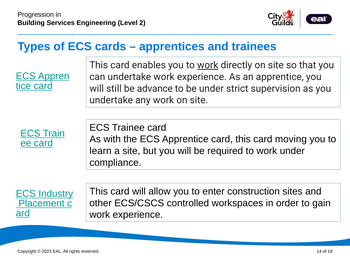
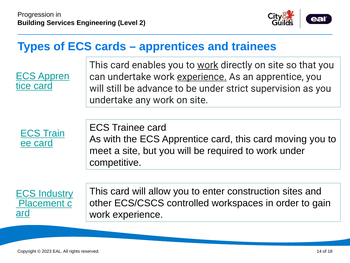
experience underline: none -> present (202, 77)
learn: learn -> meet (101, 151)
compliance: compliance -> competitive (115, 162)
